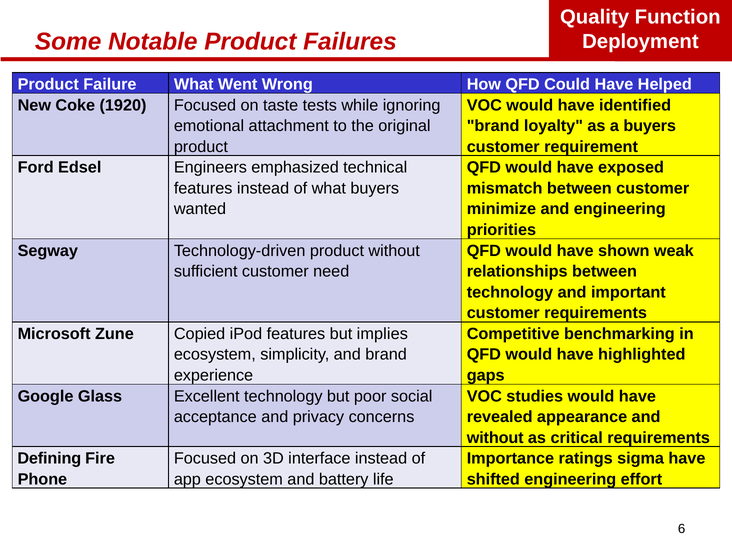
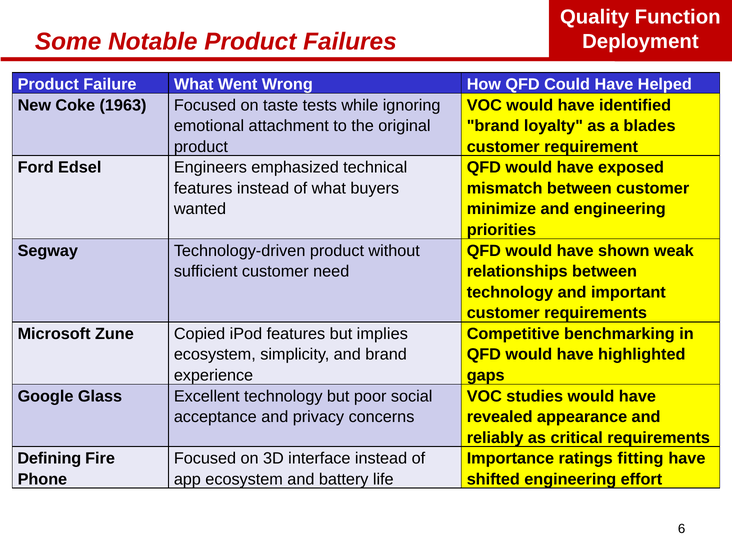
1920: 1920 -> 1963 (123, 105)
a buyers: buyers -> blades (650, 126)
without: without -> reliably (495, 438)
sigma: sigma -> fitting (640, 459)
